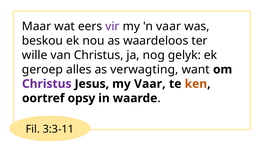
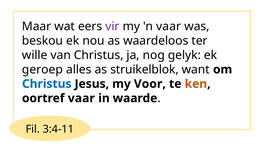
verwagting: verwagting -> struikelblok (144, 70)
Christus colour: purple -> blue (47, 84)
my Vaar: Vaar -> Voor (150, 84)
oortref opsy: opsy -> vaar (81, 98)
3:3-11: 3:3-11 -> 3:4-11 (58, 129)
